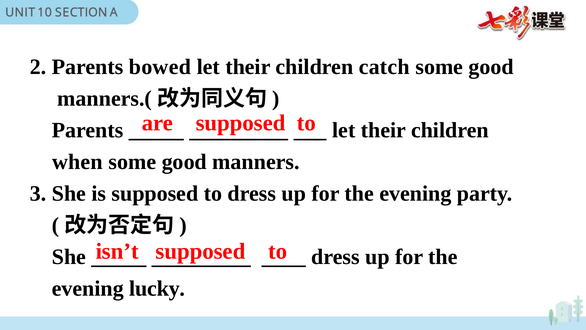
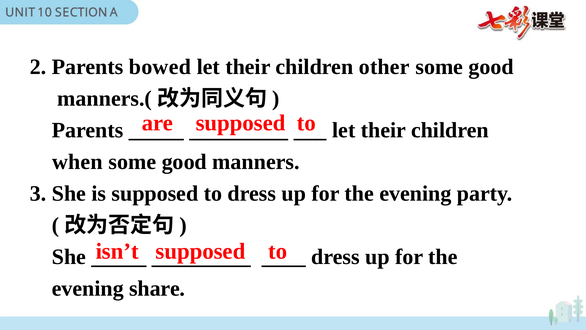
catch: catch -> other (384, 67)
lucky: lucky -> share (157, 288)
